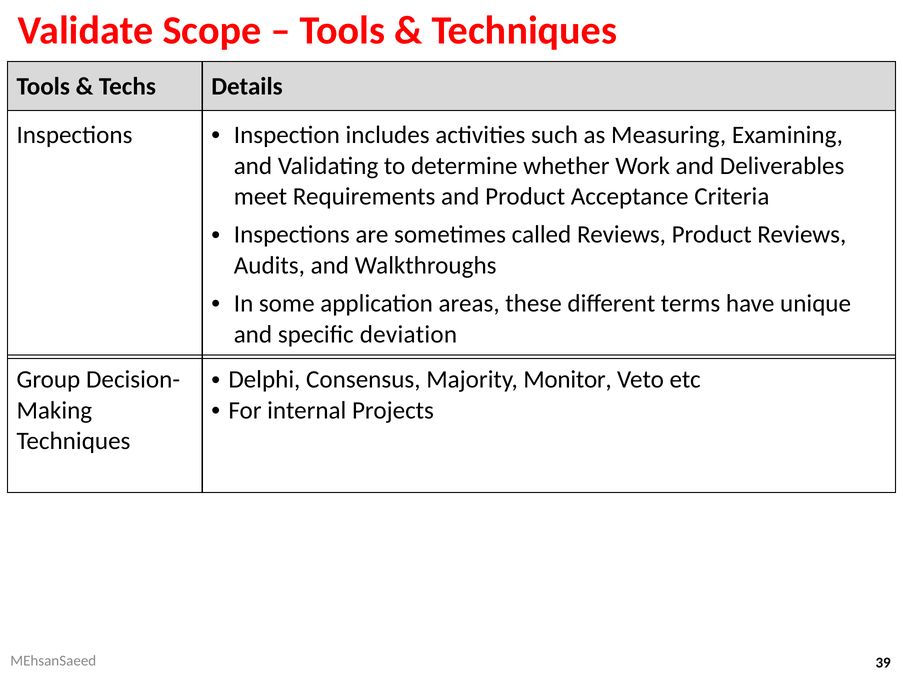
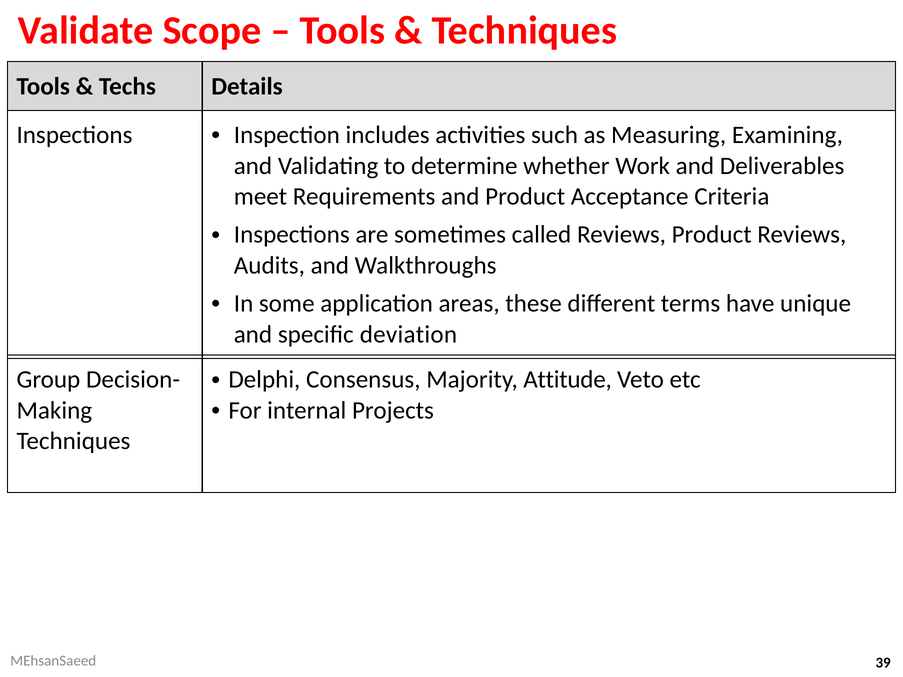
Monitor: Monitor -> Attitude (568, 380)
